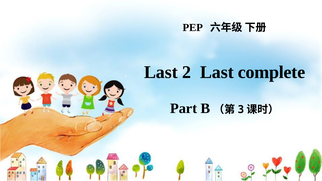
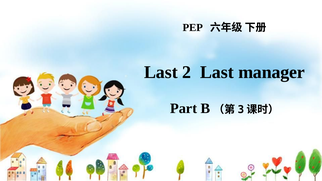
complete: complete -> manager (272, 72)
